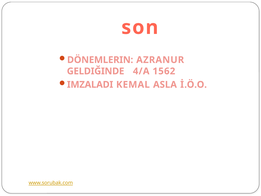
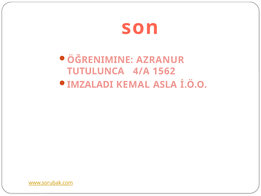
DÖNEMLERIN: DÖNEMLERIN -> ÖĞRENIMINE (100, 60)
GELDIĞINDE: GELDIĞINDE -> TUTULUNCA (96, 71)
